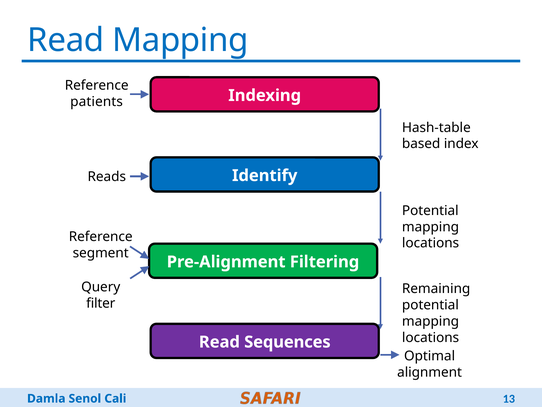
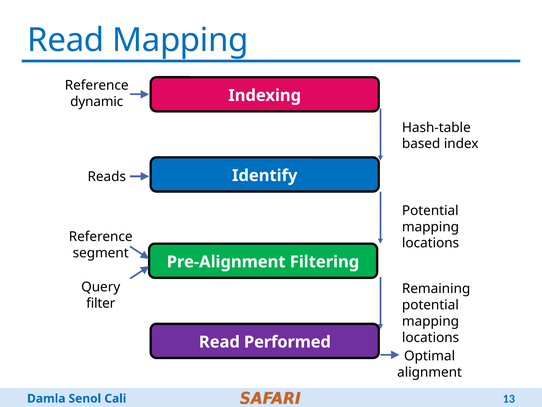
patients: patients -> dynamic (97, 102)
Sequences: Sequences -> Performed (287, 342)
